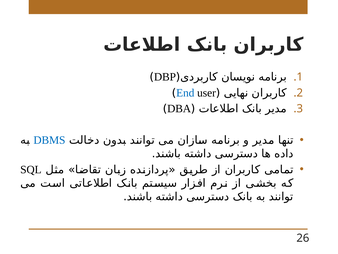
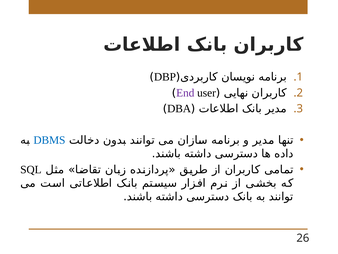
End colour: blue -> purple (185, 93)
